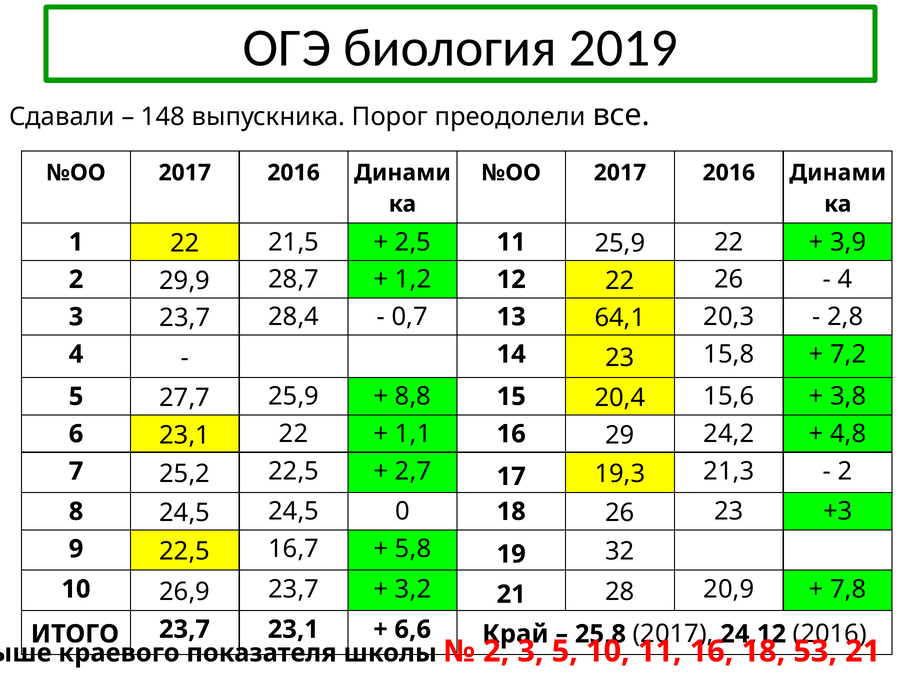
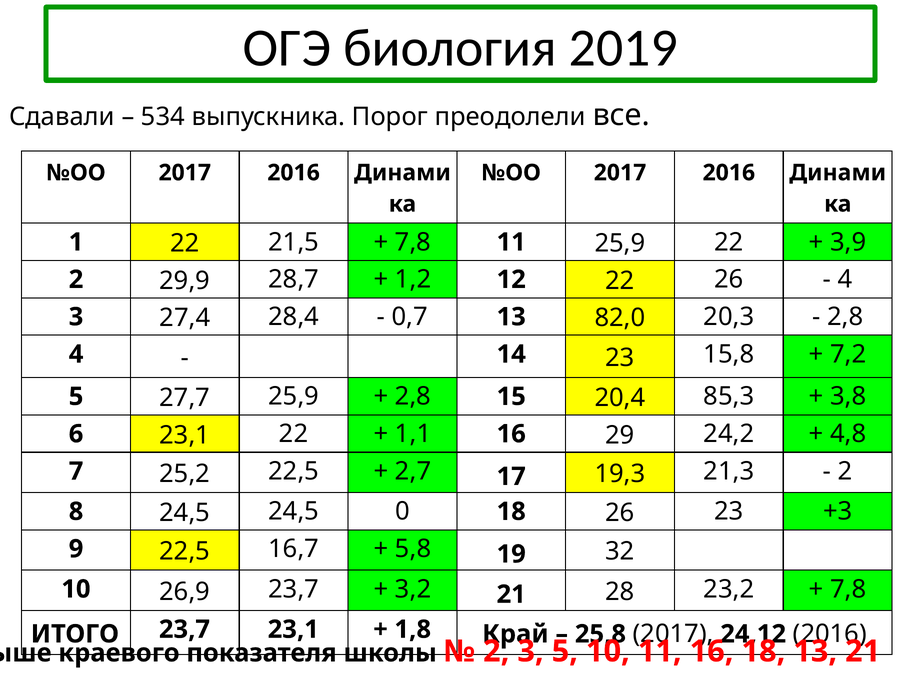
148: 148 -> 534 (163, 117)
2,5: 2,5 -> 7,8 (413, 242)
3 23,7: 23,7 -> 27,4 (185, 318)
64,1: 64,1 -> 82,0 (620, 318)
8,8: 8,8 -> 2,8 (413, 396)
15,6: 15,6 -> 85,3 (729, 396)
20,9: 20,9 -> 23,2 (729, 589)
6,6: 6,6 -> 1,8 (413, 629)
18 53: 53 -> 13 (815, 651)
